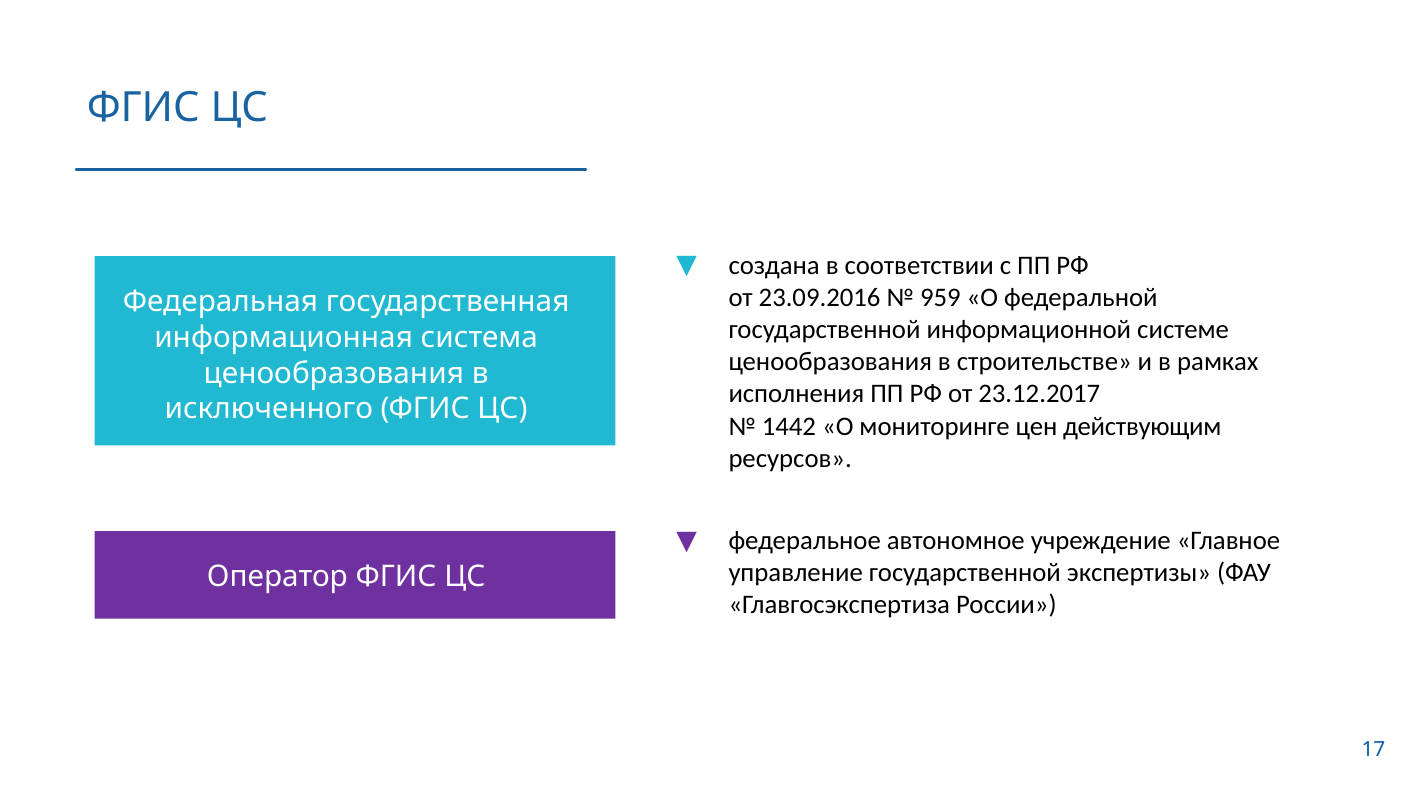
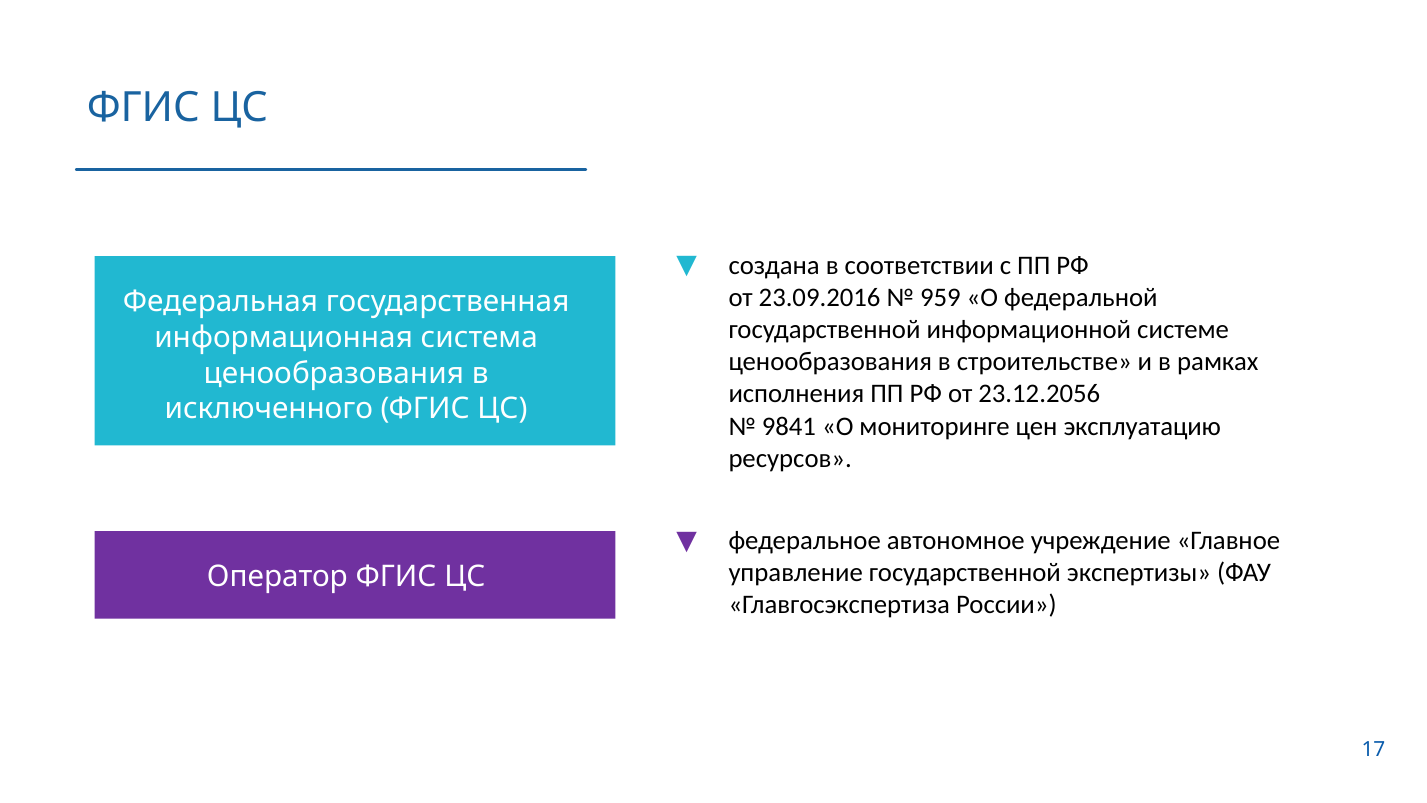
23.12.2017: 23.12.2017 -> 23.12.2056 (1039, 394)
1442: 1442 -> 9841 (789, 426)
действующим: действующим -> эксплуатацию (1142, 426)
